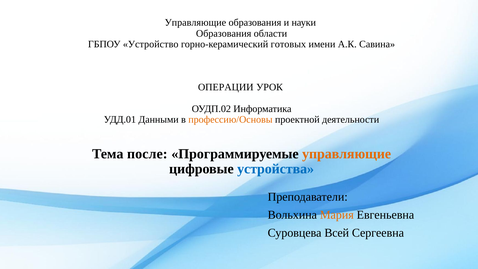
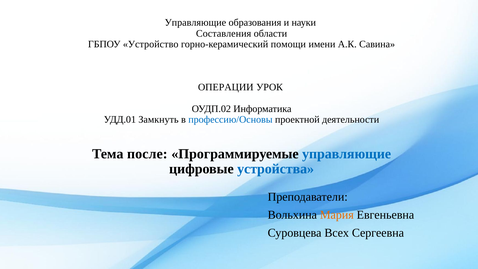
Образования: Образования -> Составления (224, 33)
готовых: готовых -> помощи (288, 44)
Данными: Данными -> Замкнуть (159, 119)
профессию/Основы colour: orange -> blue (230, 119)
управляющие colour: orange -> blue (347, 154)
Всей: Всей -> Всех (337, 233)
